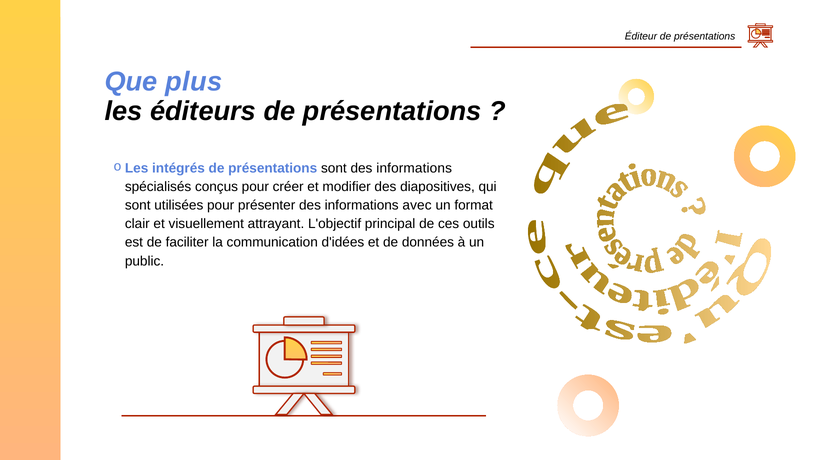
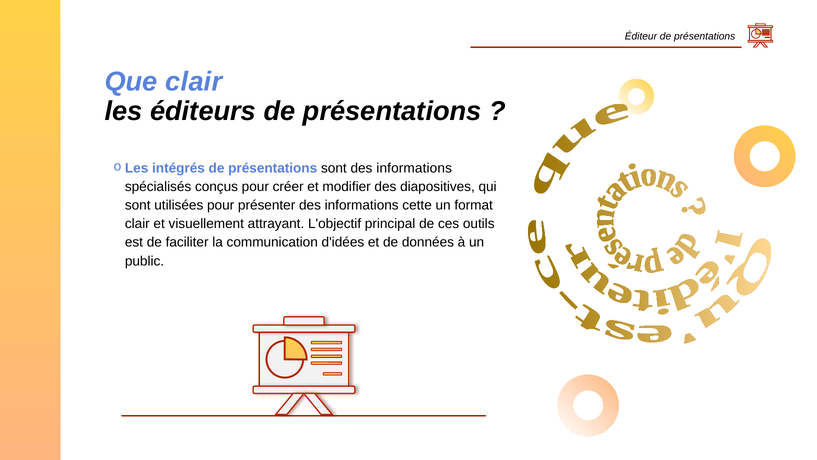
Que plus: plus -> clair (194, 82)
avec: avec -> cette (417, 205)
